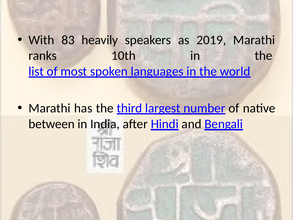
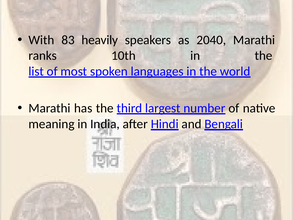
2019: 2019 -> 2040 (211, 40)
between: between -> meaning (52, 124)
